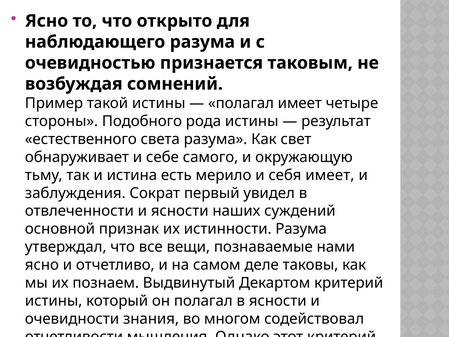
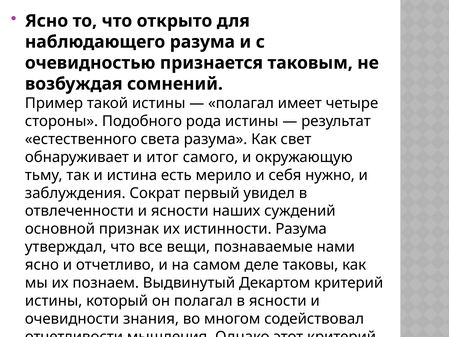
себе: себе -> итог (162, 157)
себя имеет: имеет -> нужно (330, 175)
